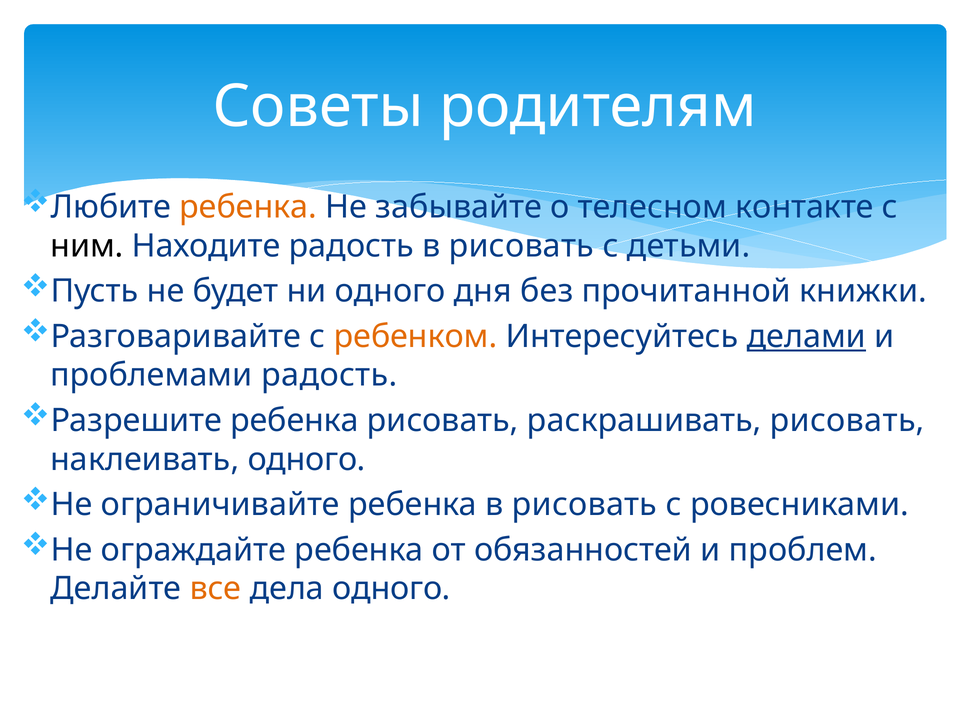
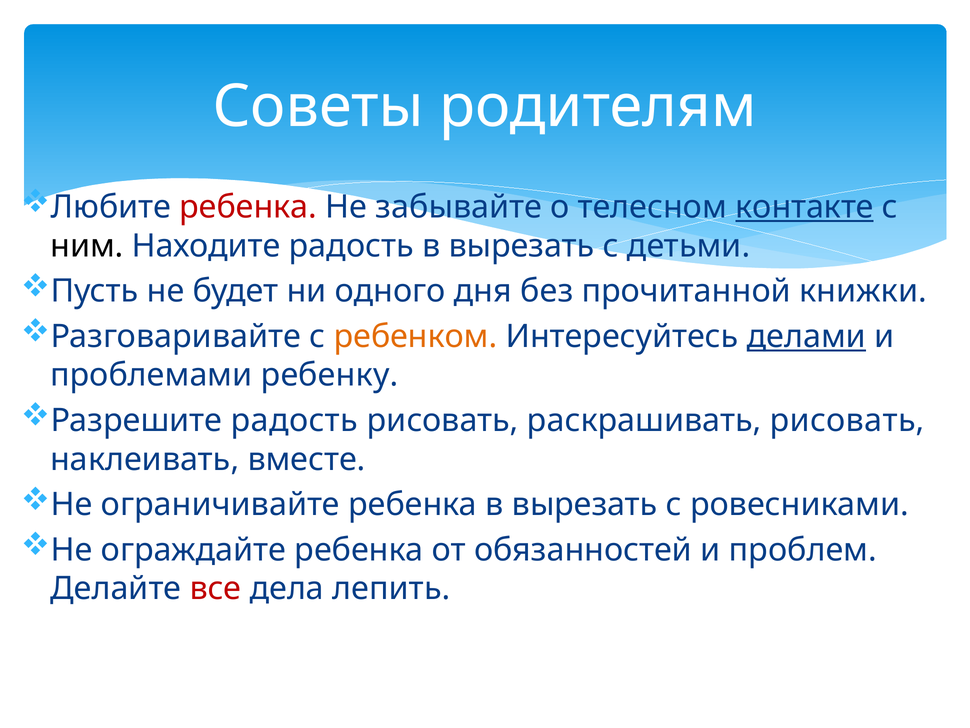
ребенка colour: orange -> red (248, 207)
контакте underline: none -> present (805, 207)
радость в рисовать: рисовать -> вырезать (522, 246)
проблемами радость: радость -> ребенку (330, 375)
Разрешите ребенка: ребенка -> радость (294, 420)
наклеивать одного: одного -> вместе (307, 459)
ребенка в рисовать: рисовать -> вырезать (585, 504)
все colour: orange -> red (215, 588)
дела одного: одного -> лепить (391, 588)
